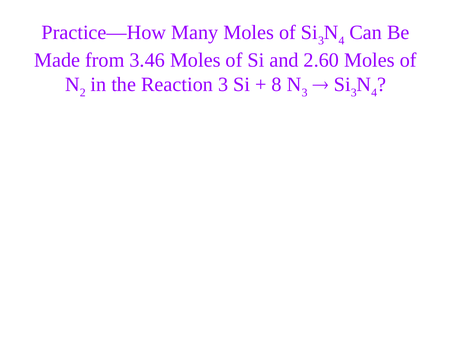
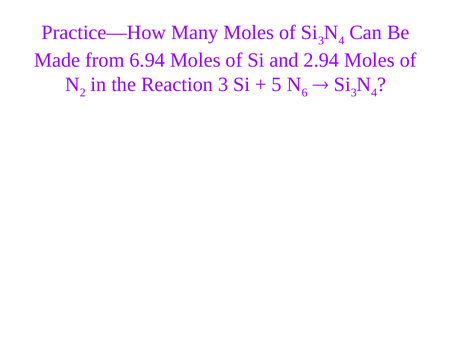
3.46: 3.46 -> 6.94 (147, 60)
2.60: 2.60 -> 2.94 (321, 60)
8: 8 -> 5 (277, 84)
3: 3 -> 6 (305, 92)
